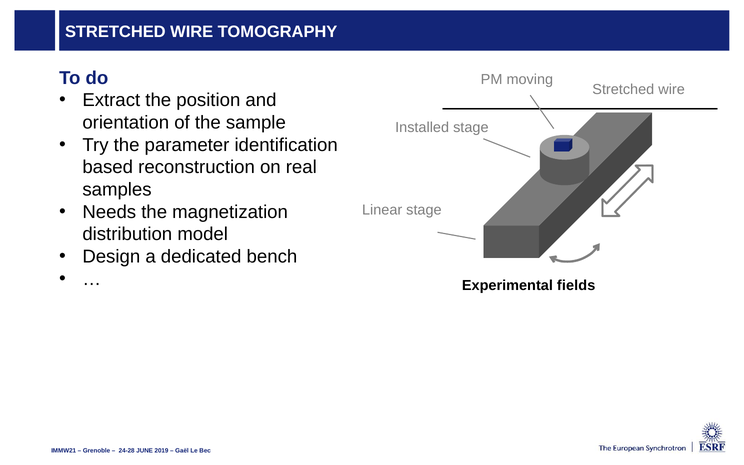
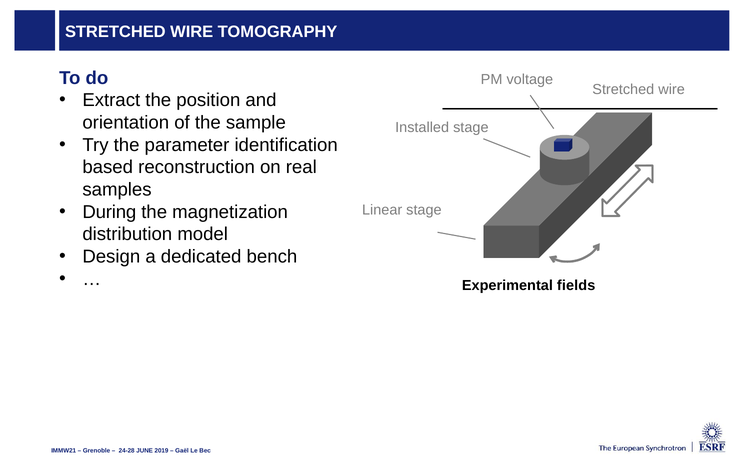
moving: moving -> voltage (530, 79)
Needs: Needs -> During (109, 212)
